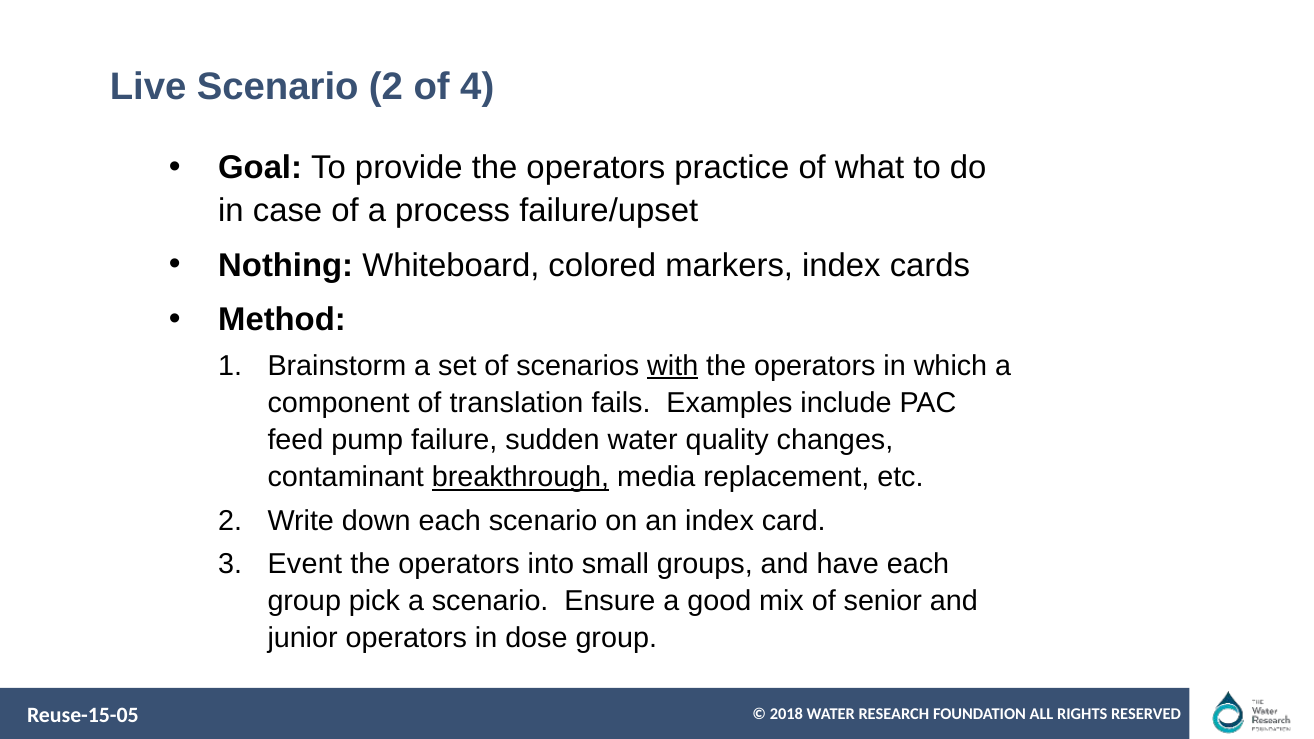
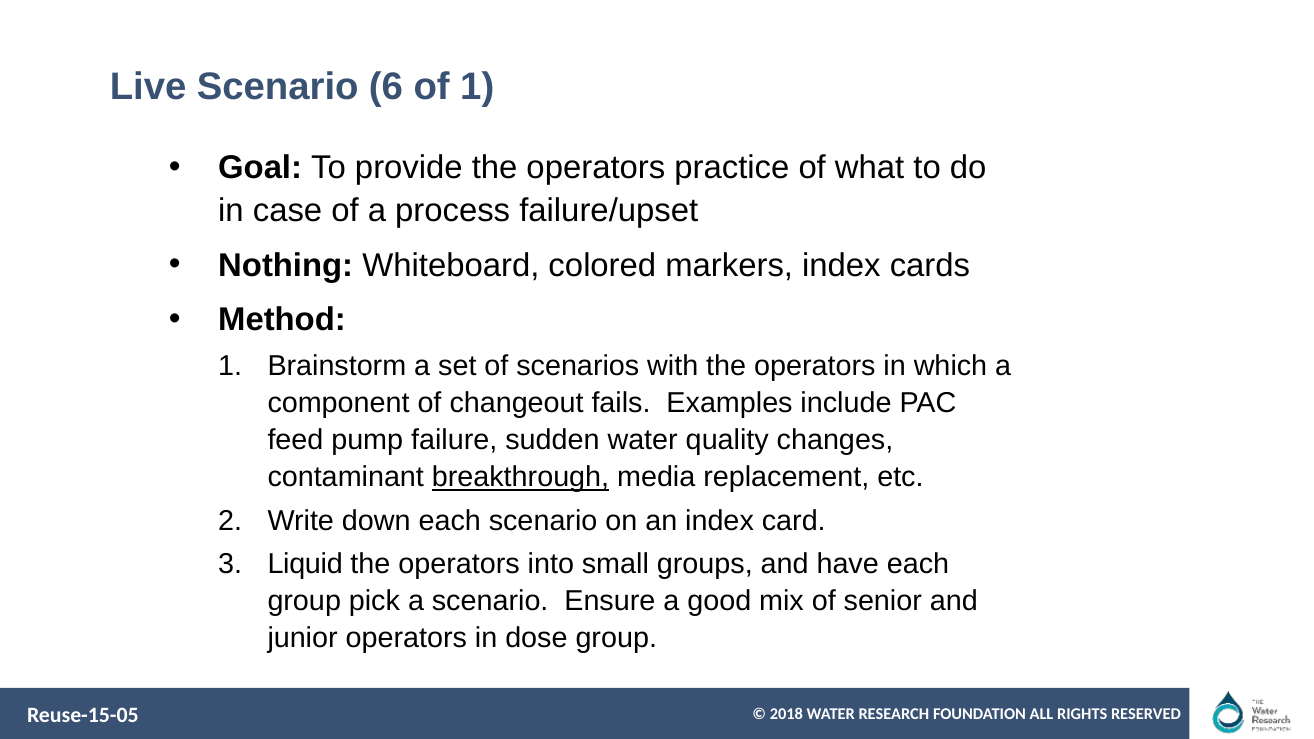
Scenario 2: 2 -> 6 (386, 87)
of 4: 4 -> 1 (477, 87)
with underline: present -> none (673, 366)
translation: translation -> changeout (517, 403)
Event: Event -> Liquid (305, 564)
